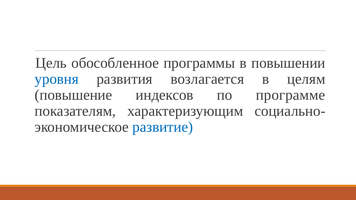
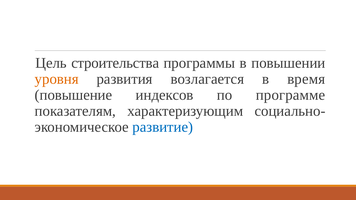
обособленное: обособленное -> строительства (115, 63)
уровня colour: blue -> orange (57, 79)
целям: целям -> время (306, 79)
